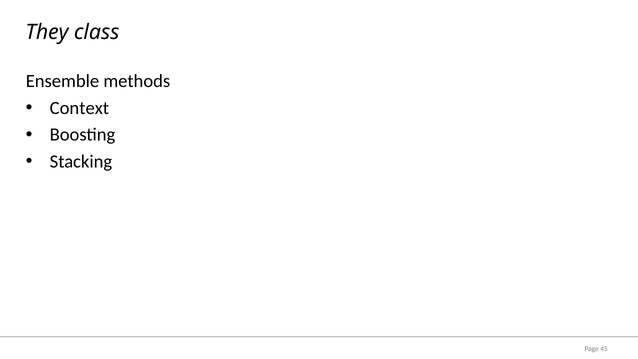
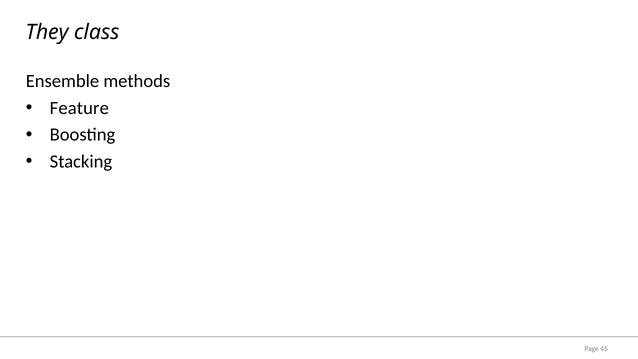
Context: Context -> Feature (79, 108)
